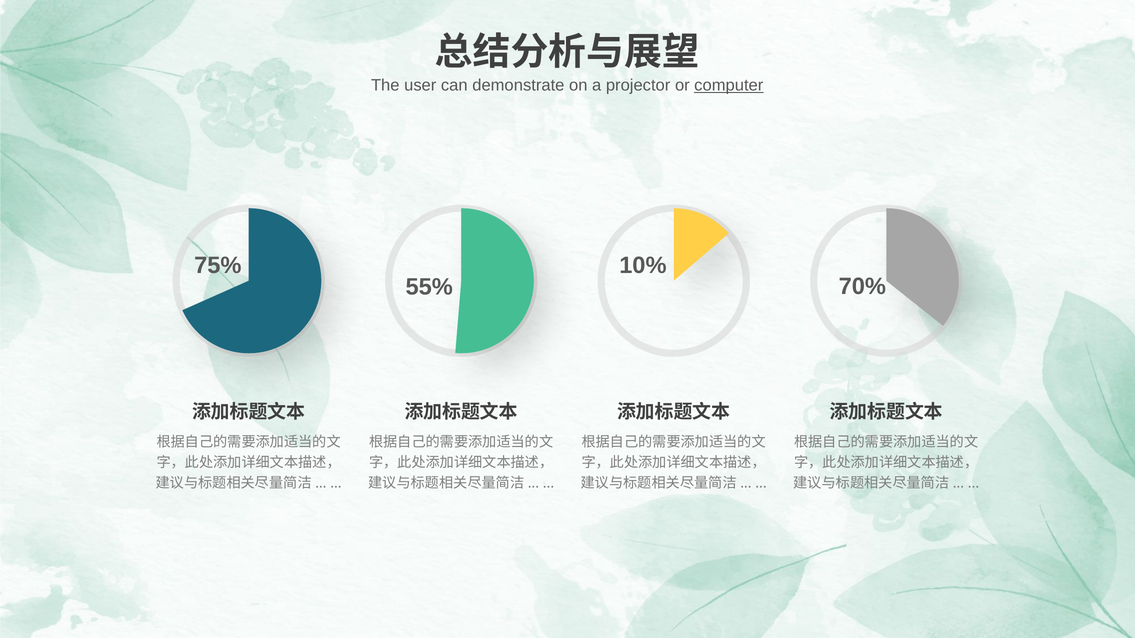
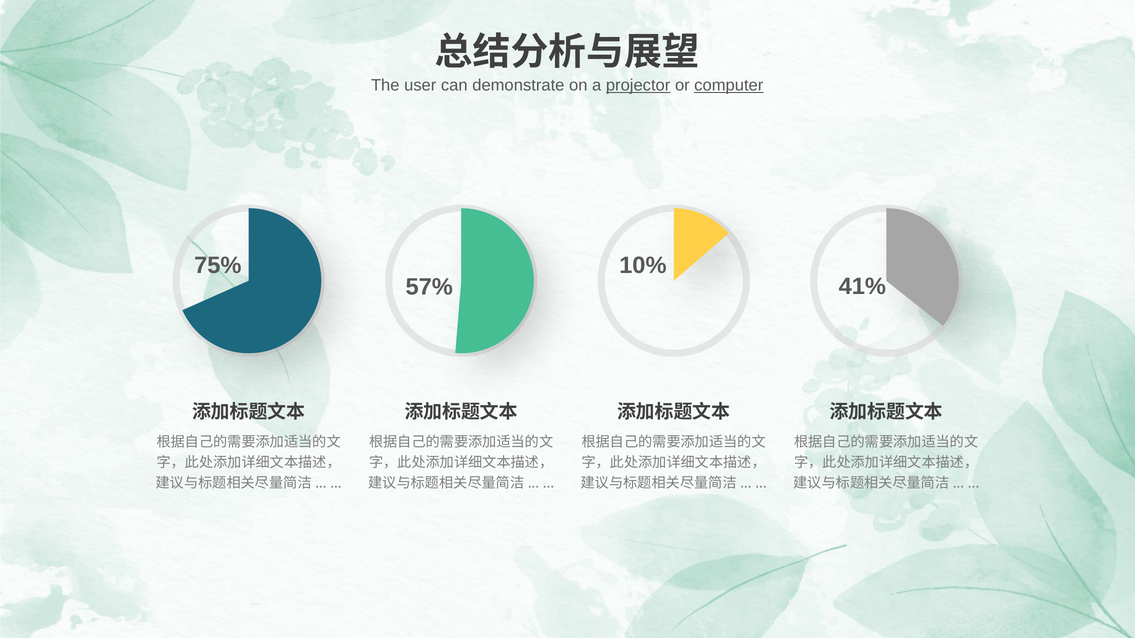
projector underline: none -> present (638, 86)
70%: 70% -> 41% (862, 287)
55%: 55% -> 57% (429, 287)
